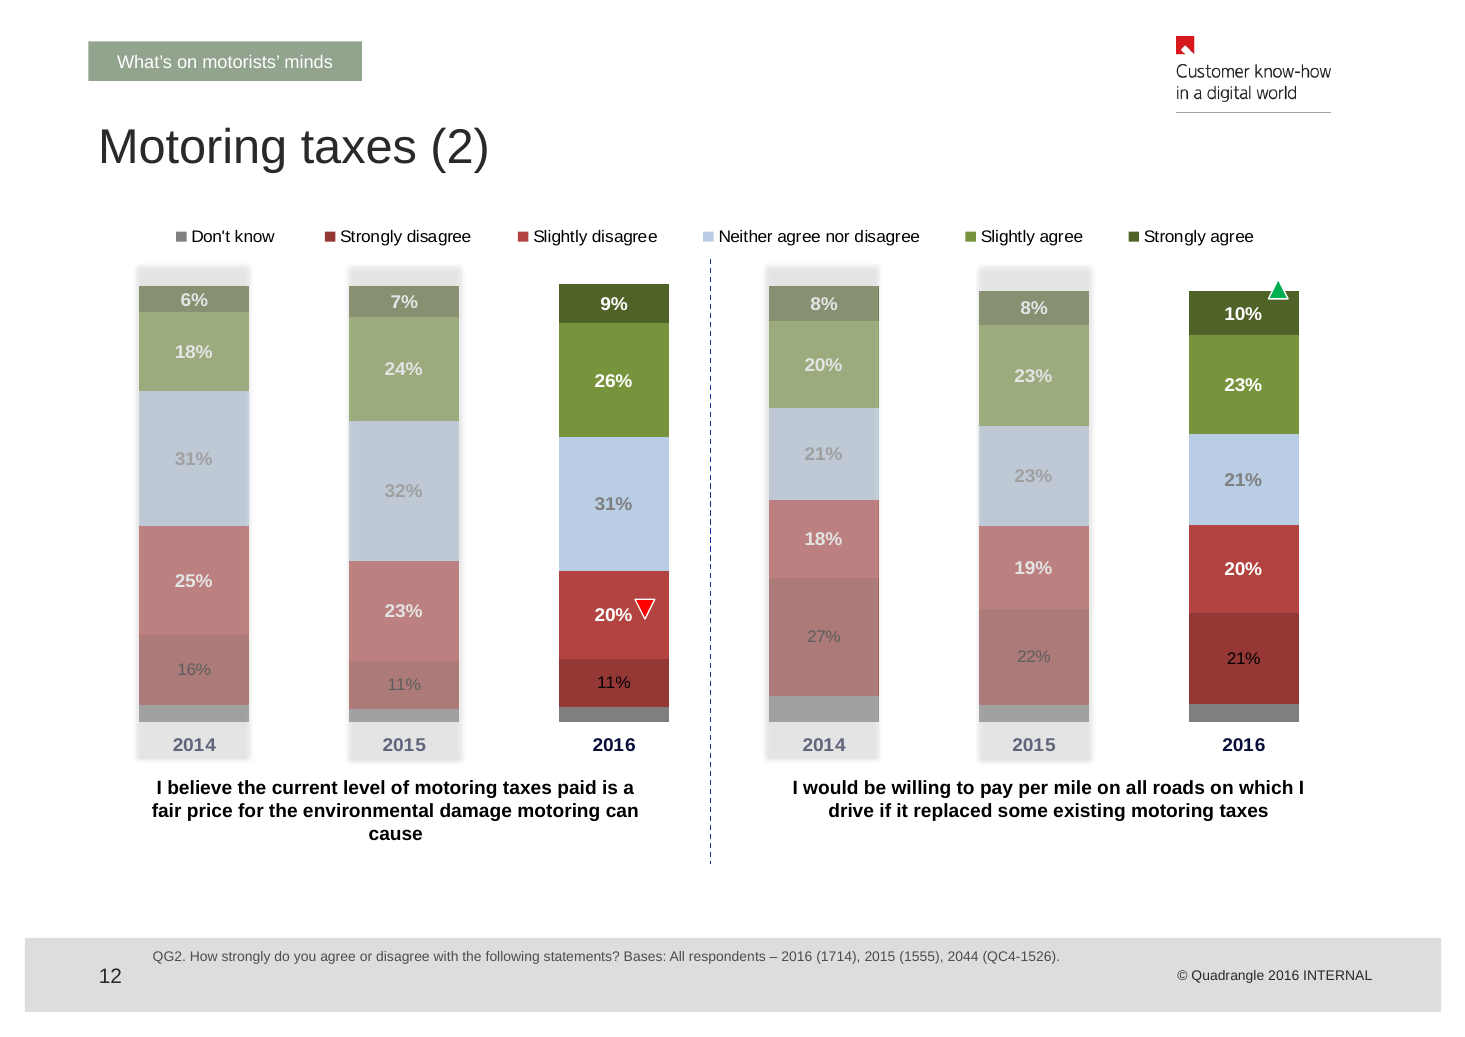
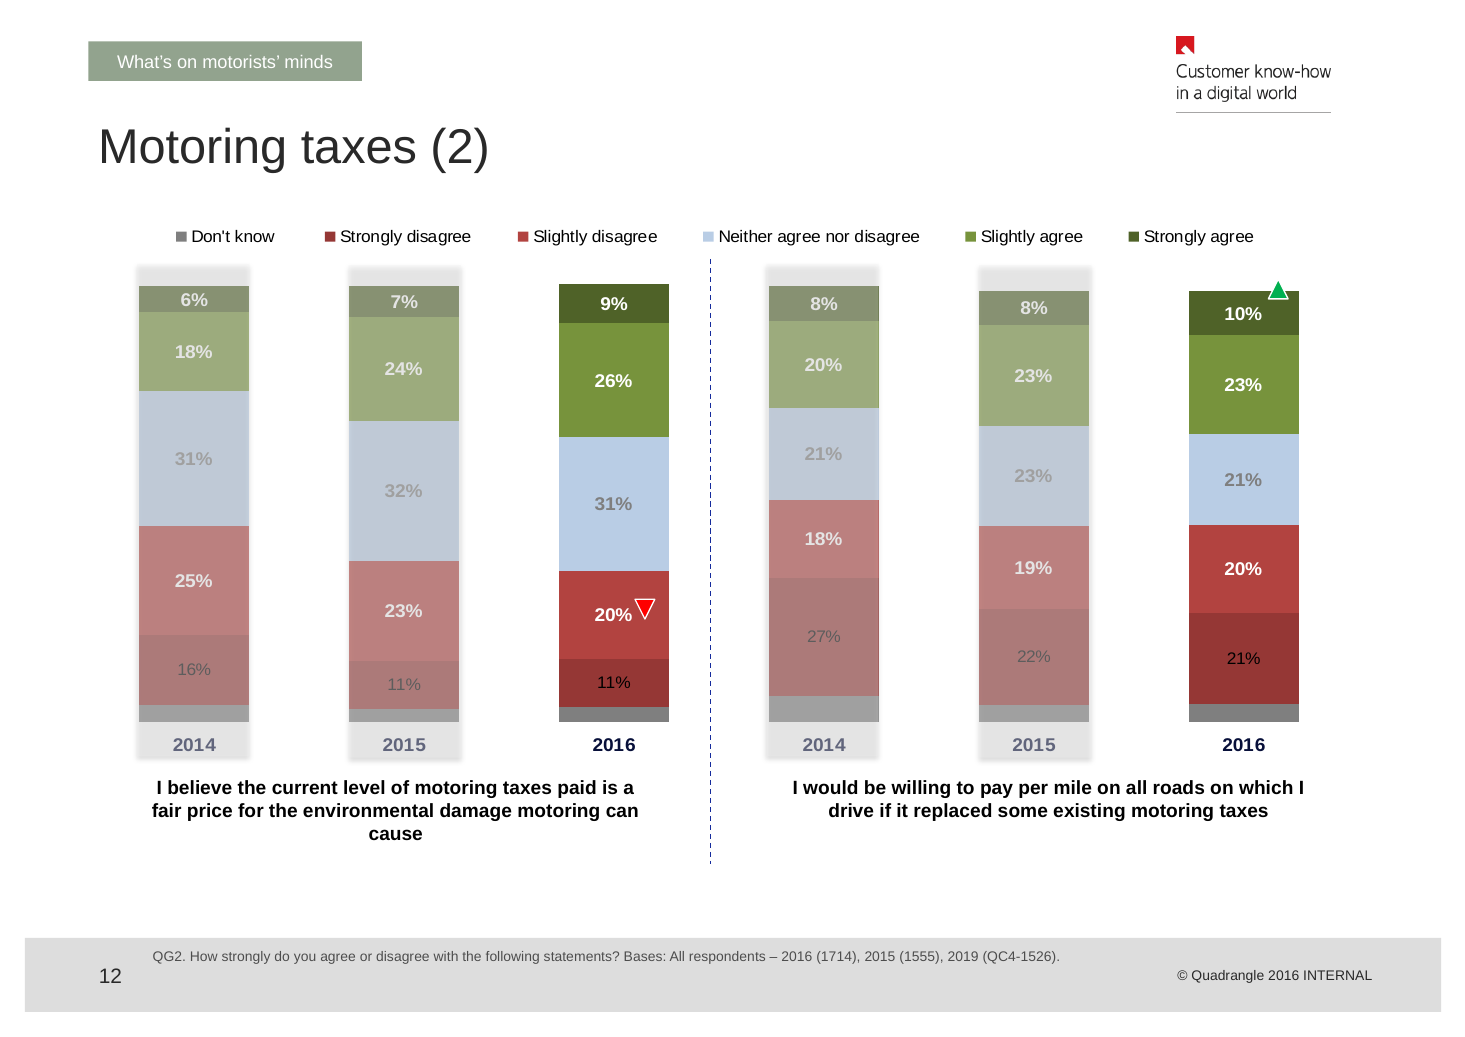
2044: 2044 -> 2019 (963, 957)
